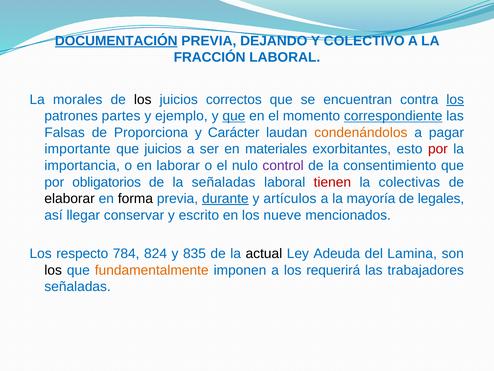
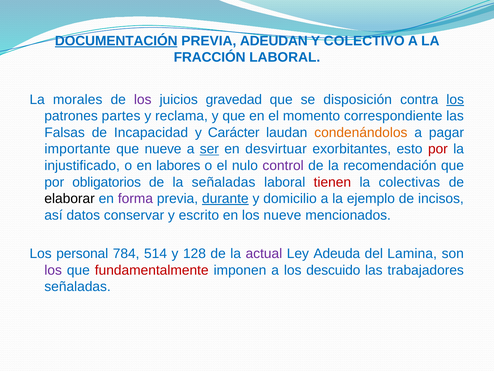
DEJANDO: DEJANDO -> ADEUDAN (274, 41)
los colour: black -> purple (143, 99)
correctos: correctos -> gravedad (234, 99)
encuentran: encuentran -> disposición (358, 99)
ejemplo: ejemplo -> reclama (181, 116)
que underline: present -> none (234, 116)
correspondiente underline: present -> none (393, 116)
Proporciona: Proporciona -> Incapacidad (151, 132)
que juicios: juicios -> nueve (163, 149)
ser underline: none -> present (209, 149)
materiales: materiales -> desvirtuar (276, 149)
importancia: importancia -> injustificado (82, 165)
laborar: laborar -> labores (178, 165)
consentimiento: consentimiento -> recomendación (390, 165)
forma colour: black -> purple (135, 198)
artículos: artículos -> domicilio (290, 198)
mayoría: mayoría -> ejemplo (371, 198)
legales: legales -> incisos (441, 198)
llegar: llegar -> datos (83, 215)
respecto: respecto -> personal (82, 253)
824: 824 -> 514 (156, 253)
835: 835 -> 128 (194, 253)
actual colour: black -> purple (264, 253)
los colour: black -> purple (53, 270)
fundamentalmente colour: orange -> red (152, 270)
requerirá: requerirá -> descuido (333, 270)
